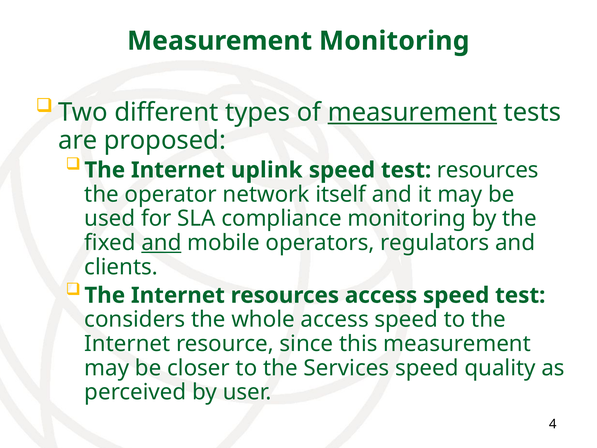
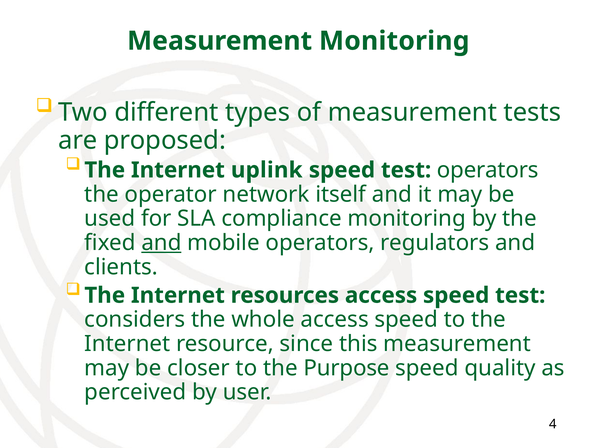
measurement underline: present -> none (412, 112)
test resources: resources -> operators (488, 170)
Services: Services -> Purpose (346, 368)
